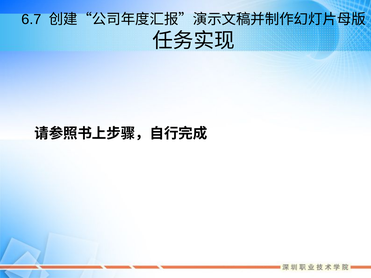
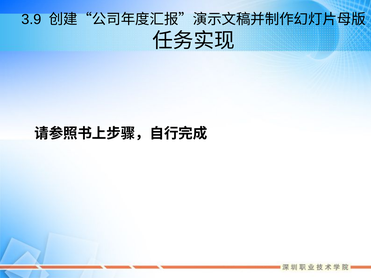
6.7: 6.7 -> 3.9 (31, 19)
